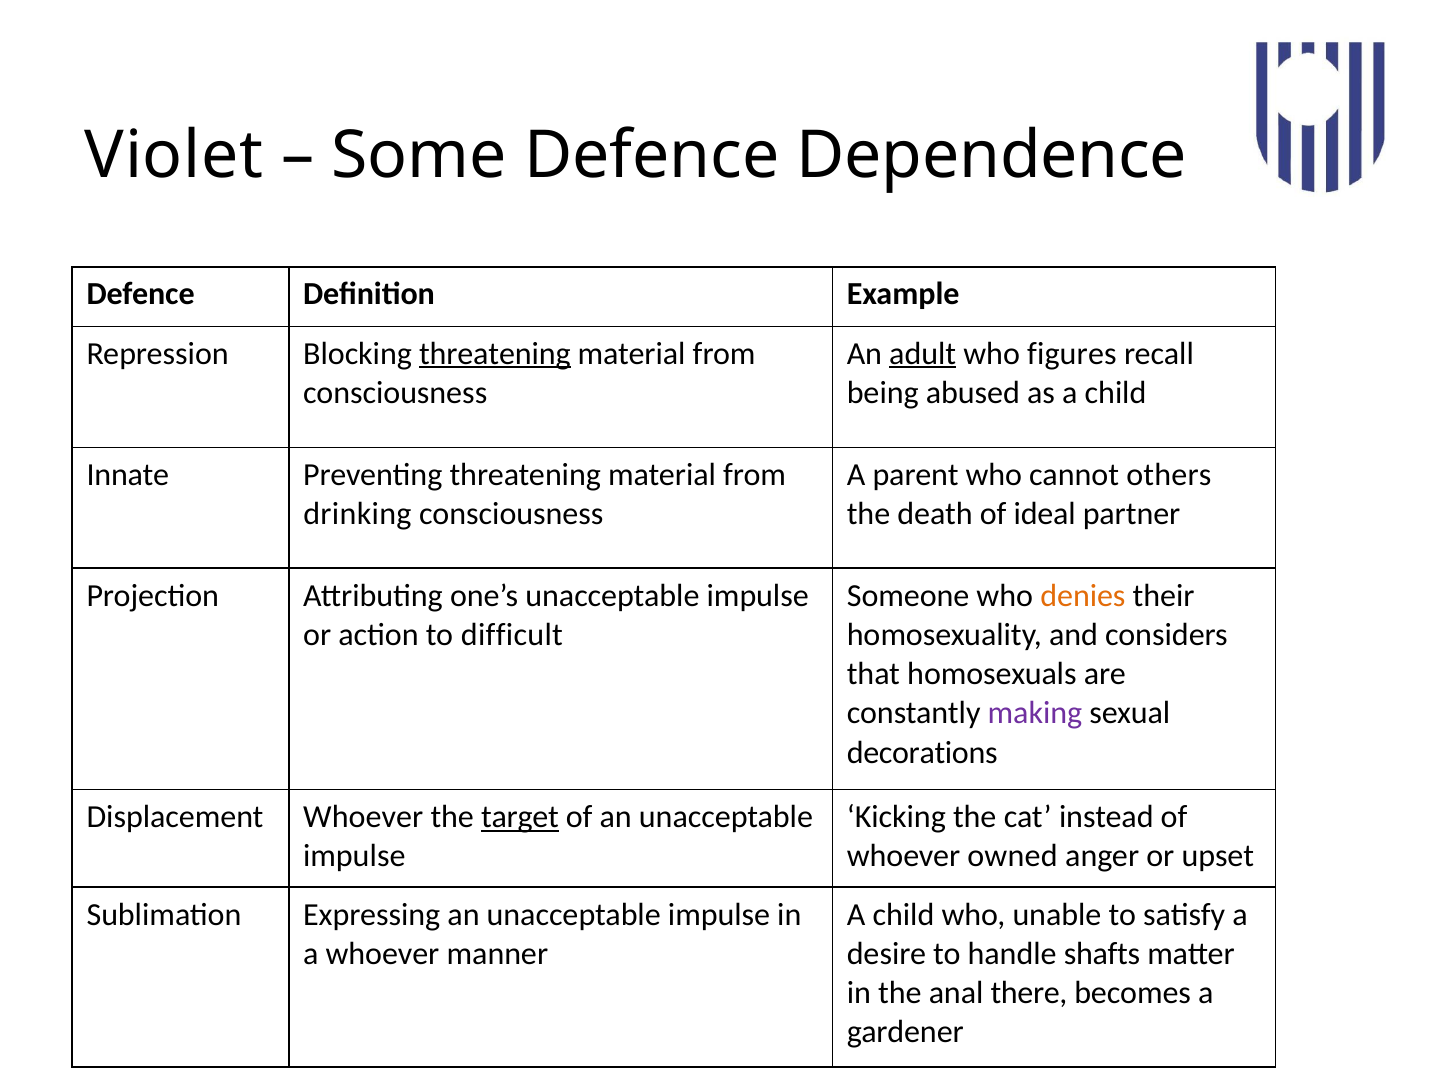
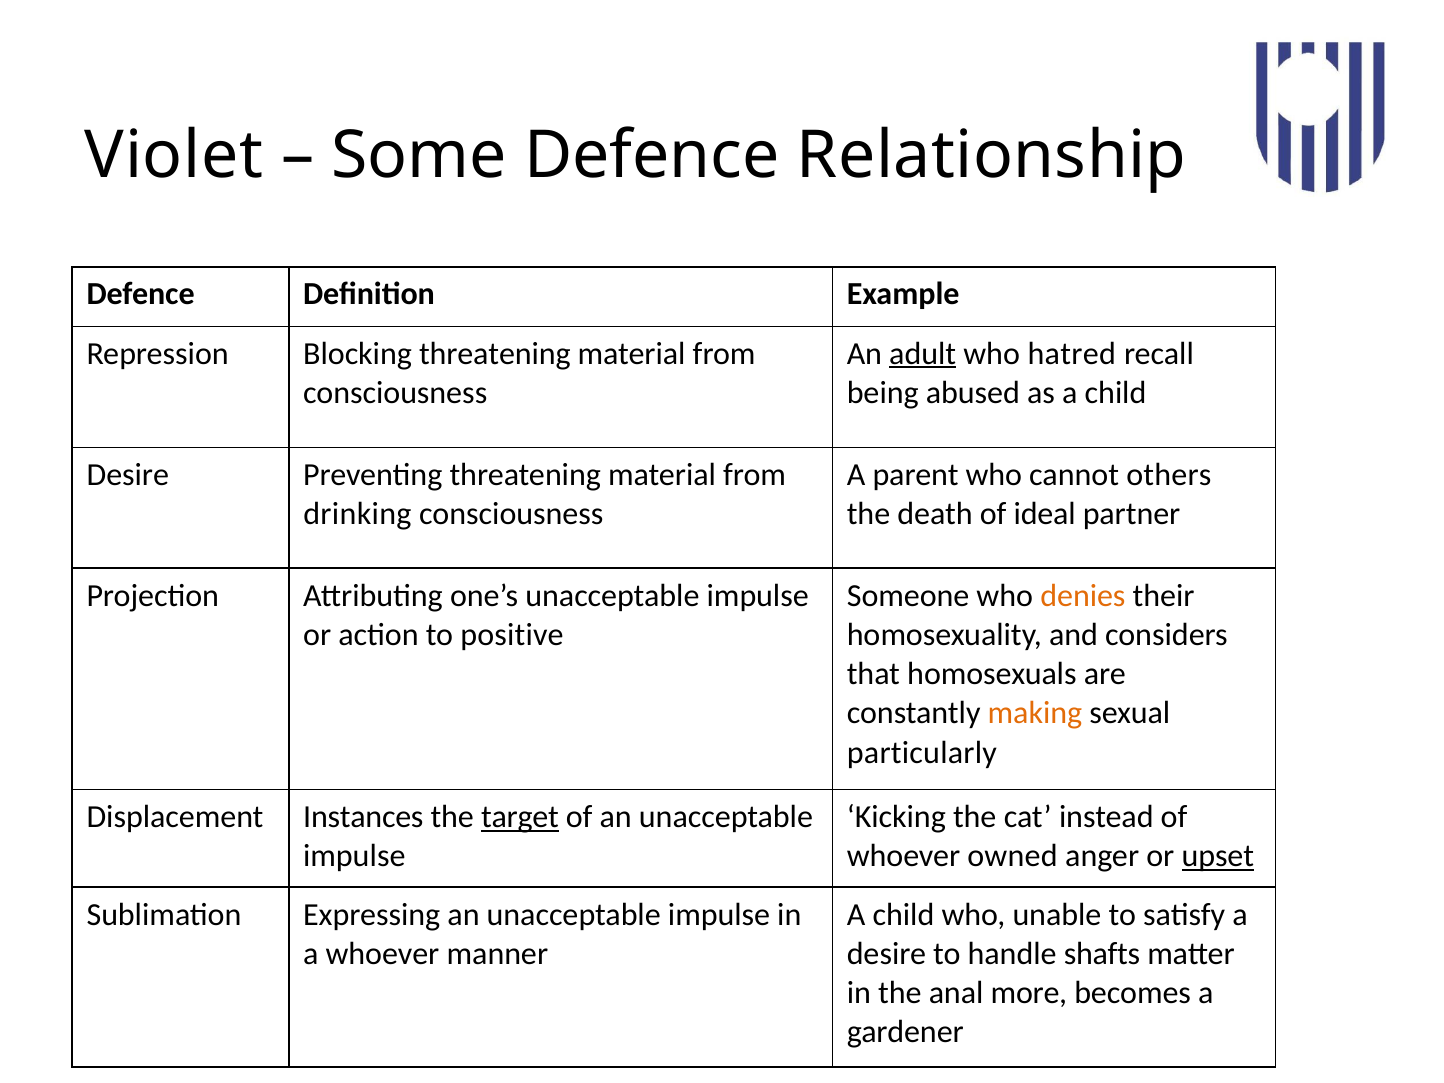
Dependence: Dependence -> Relationship (992, 156)
threatening underline: present -> none (495, 354)
figures: figures -> hatred (1072, 354)
Innate: Innate -> Desire (128, 475)
difficult: difficult -> positive (512, 635)
making colour: purple -> orange (1035, 713)
decorations: decorations -> particularly (922, 752)
Displacement Whoever: Whoever -> Instances (363, 817)
upset underline: none -> present (1218, 856)
there: there -> more (1029, 993)
